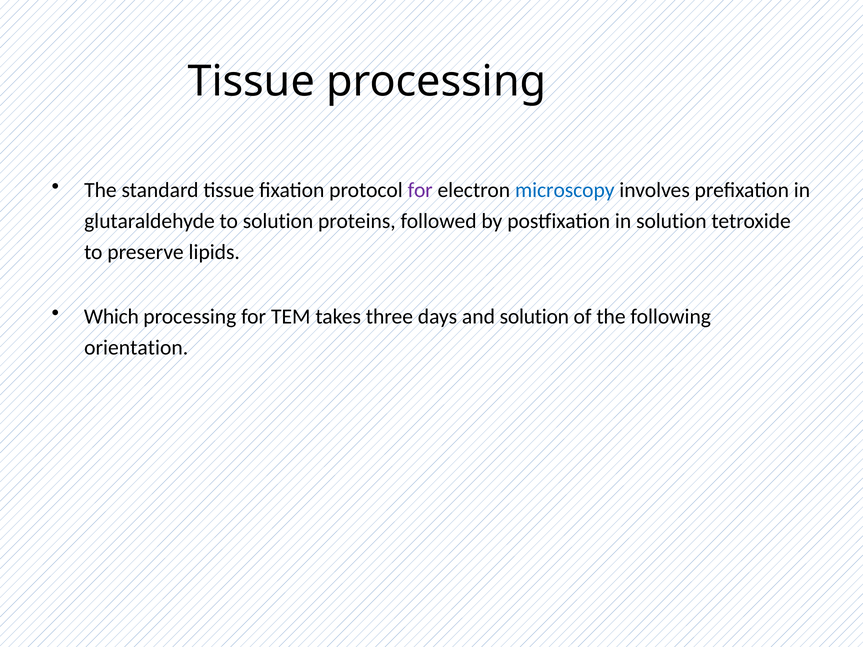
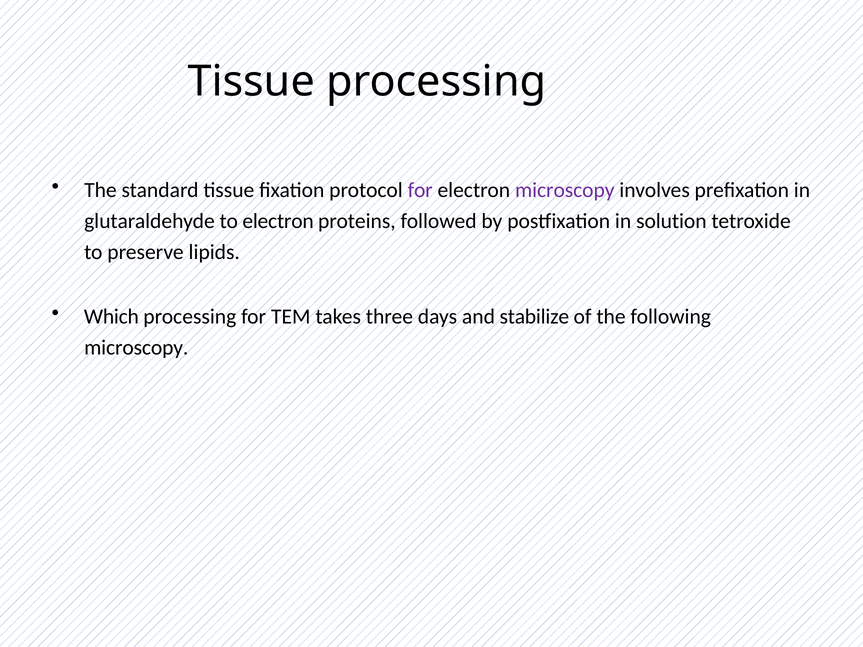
microscopy colour: blue -> purple (565, 190)
to solution: solution -> electron (278, 221)
and solution: solution -> stabilize (534, 317)
orientation: orientation -> microscopy (136, 348)
